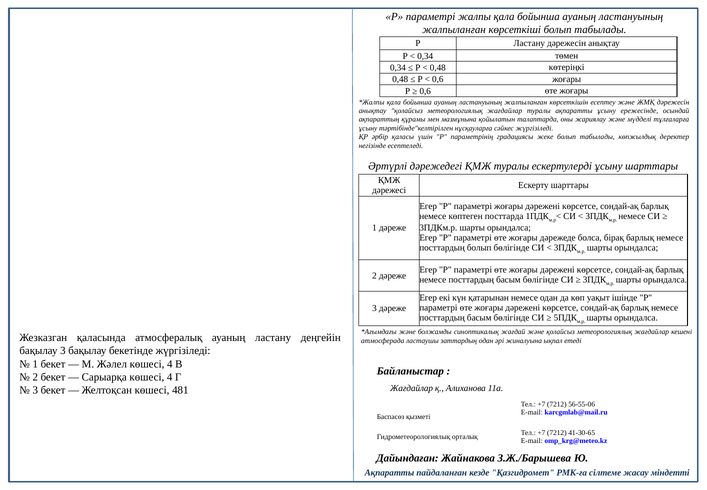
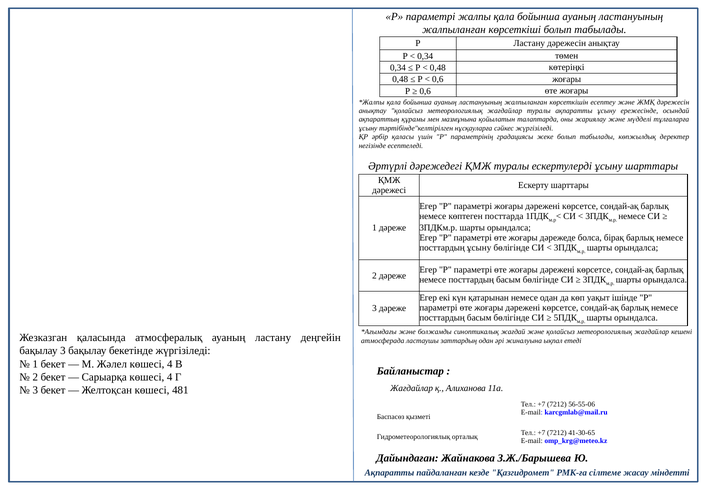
посттардың болып: болып -> ұсыну (479, 248)
